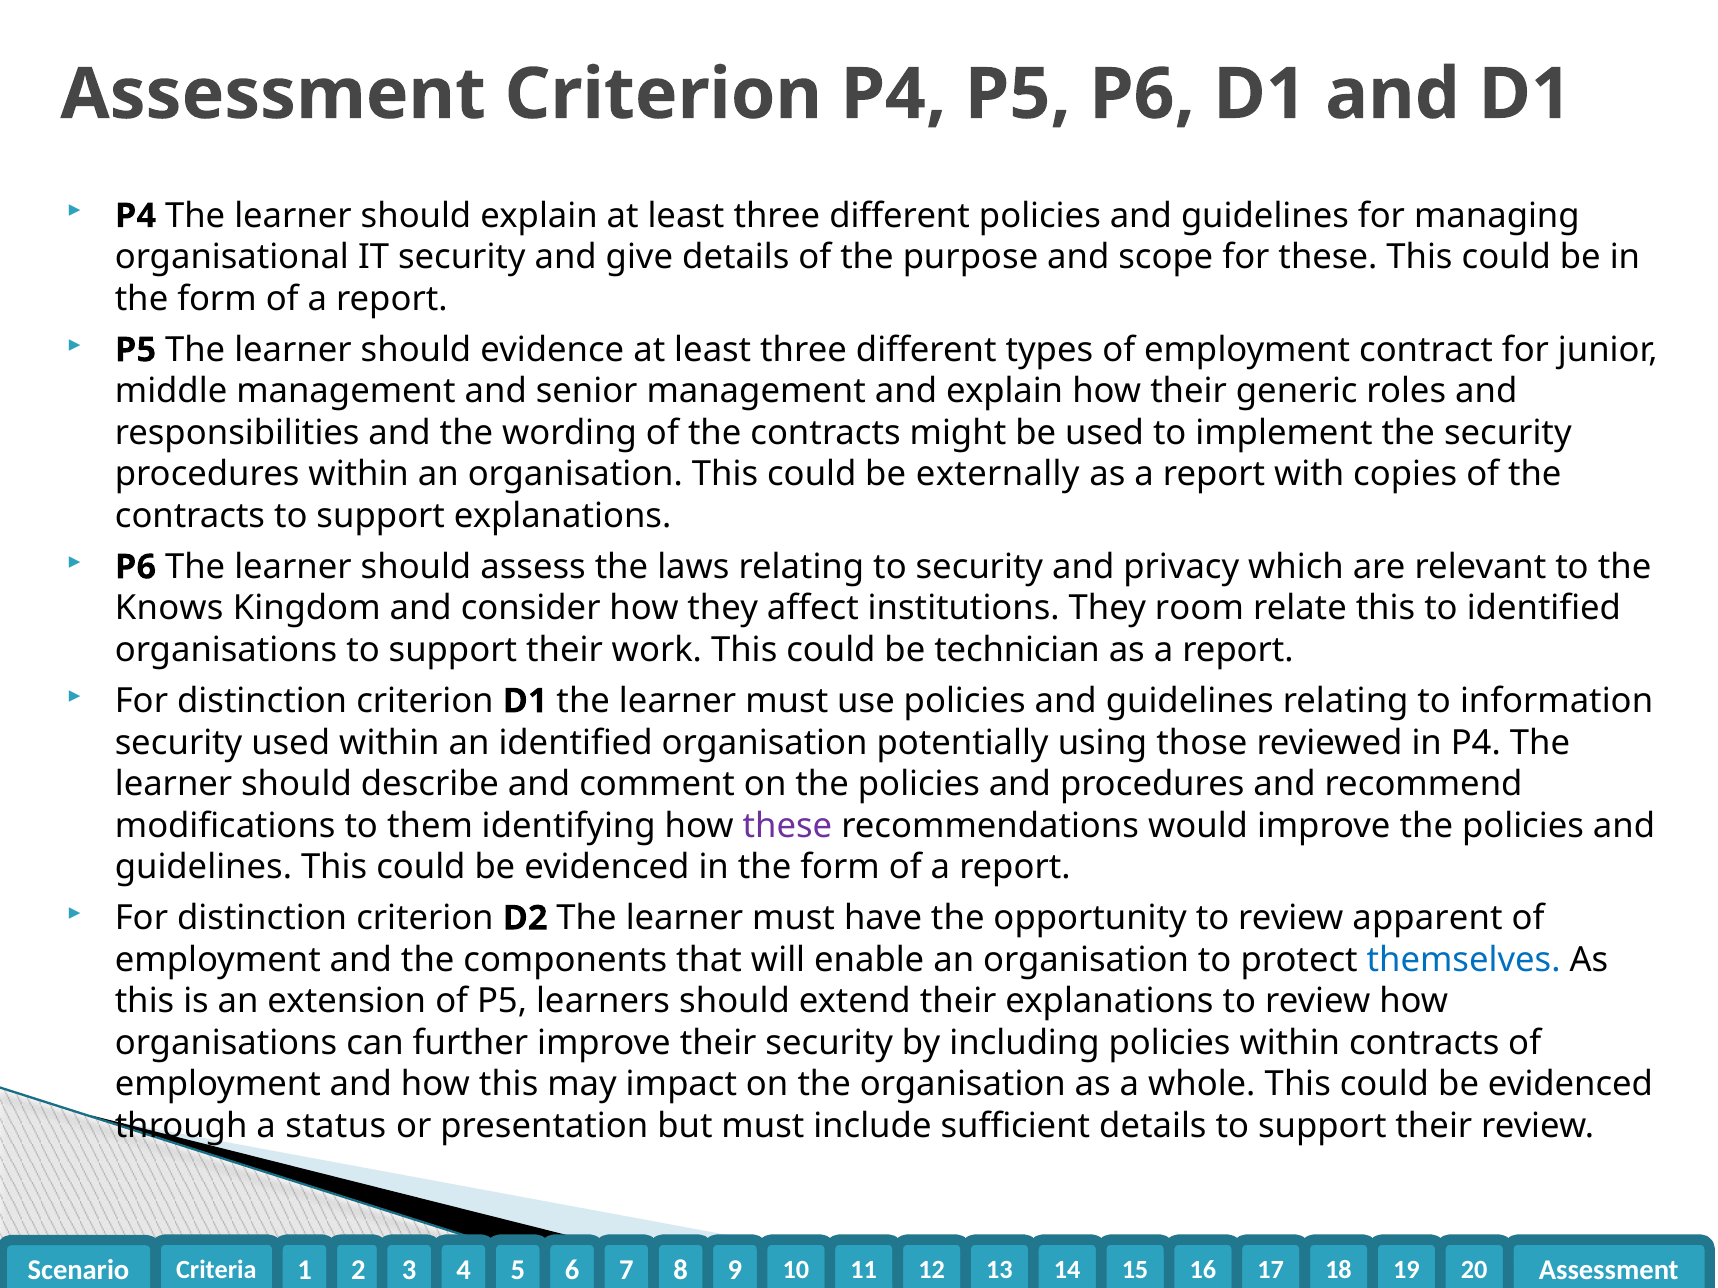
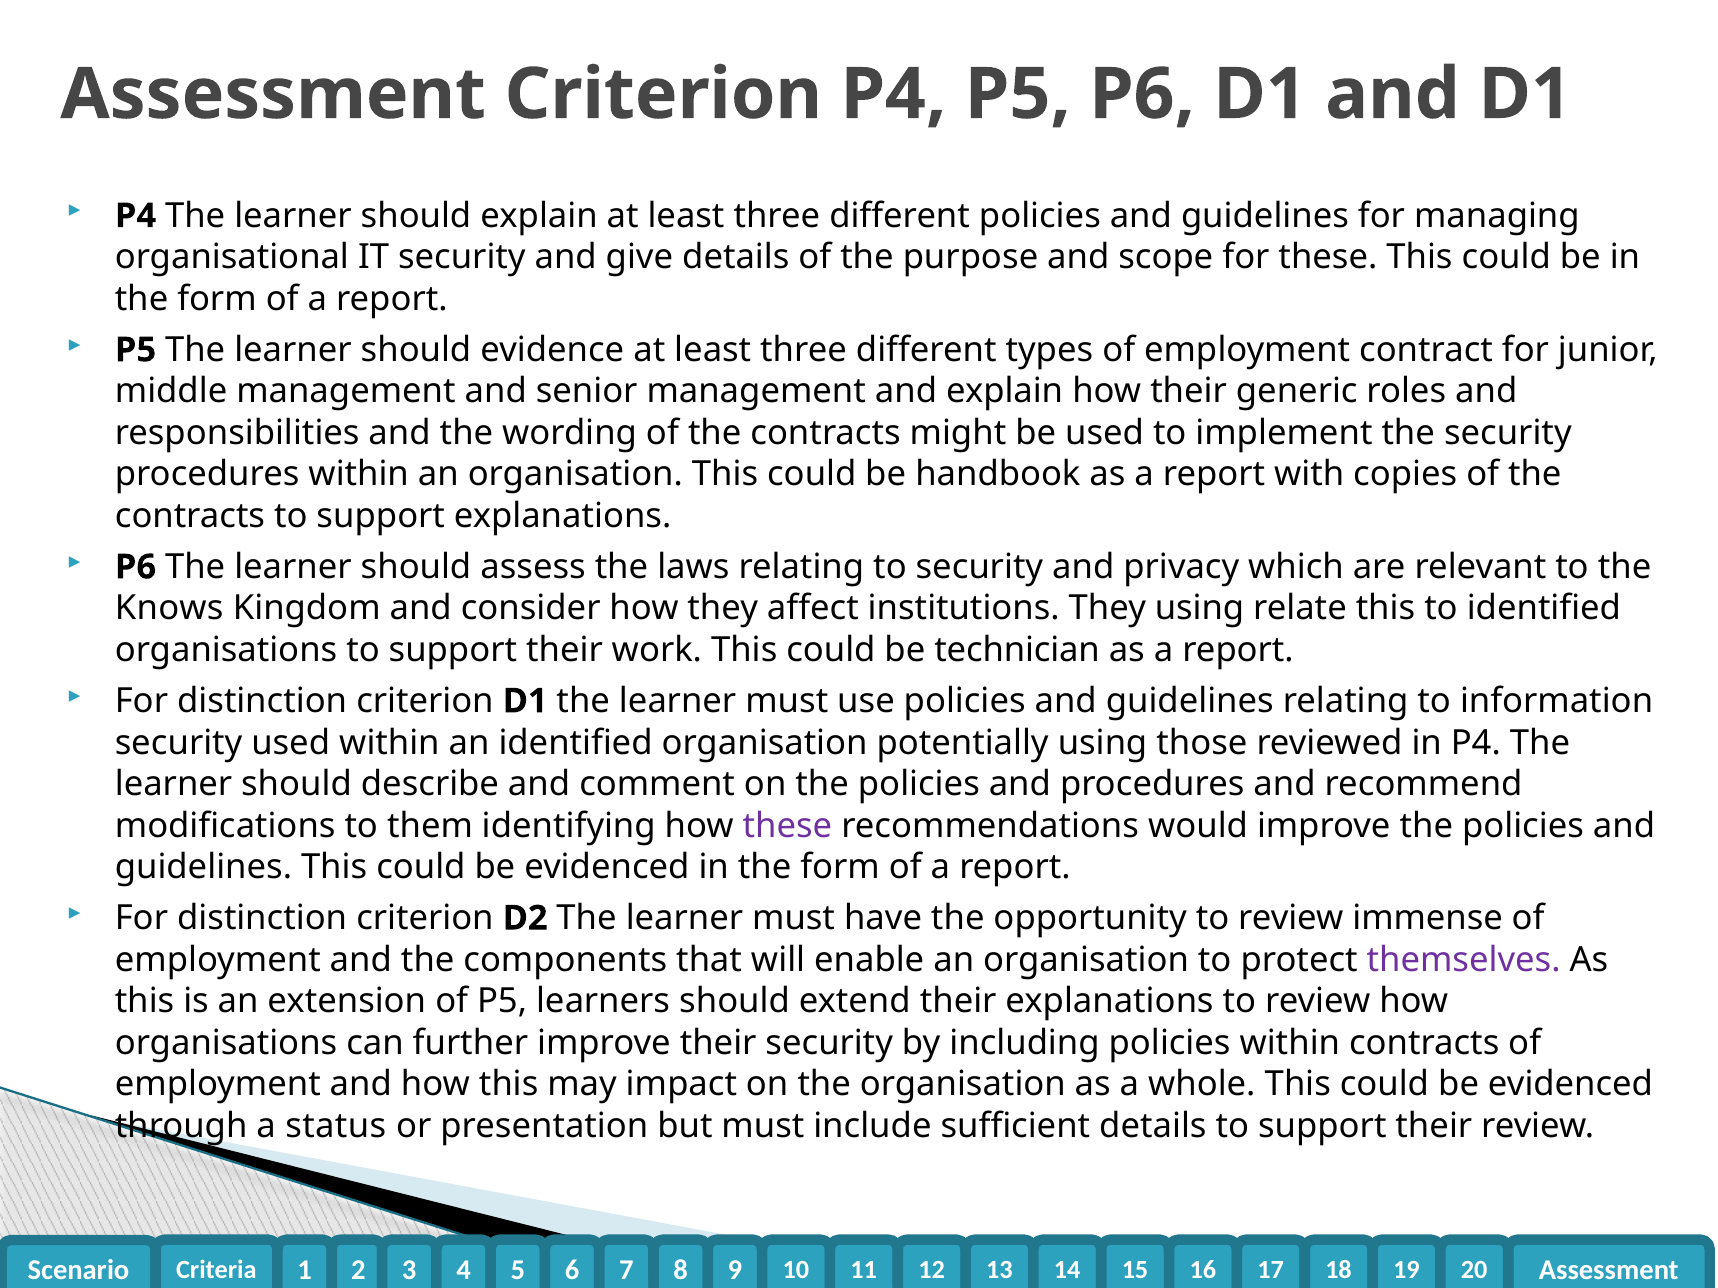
externally: externally -> handbook (998, 475)
They room: room -> using (1200, 609)
apparent: apparent -> immense (1428, 919)
themselves colour: blue -> purple (1464, 960)
